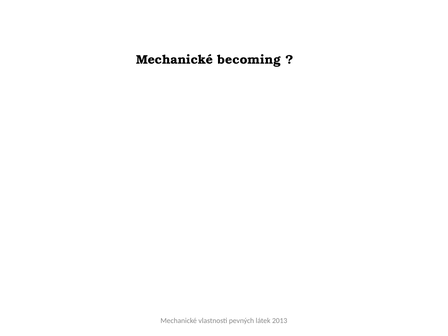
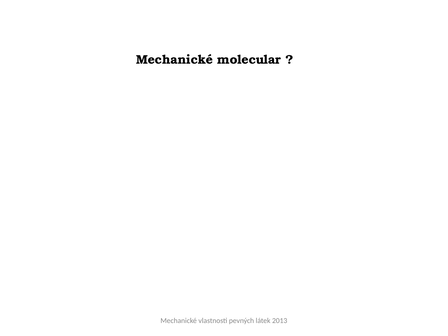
becoming: becoming -> molecular (249, 60)
